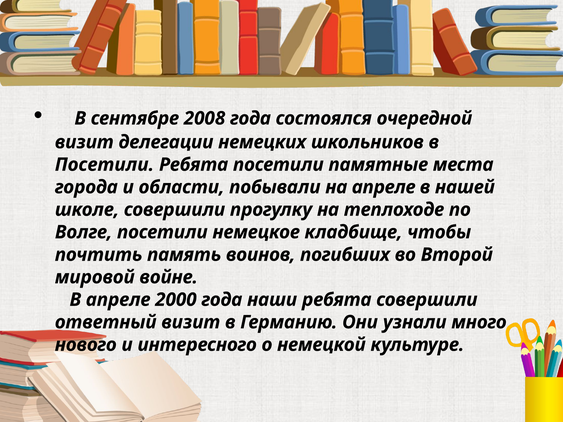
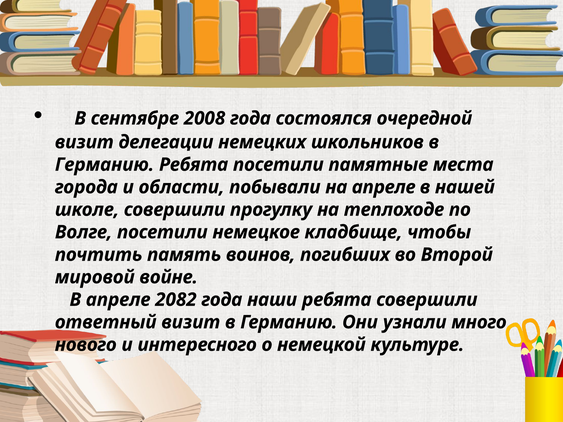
Посетили: Посетили -> Германию (105, 165)
2000: 2000 -> 2082 (176, 300)
